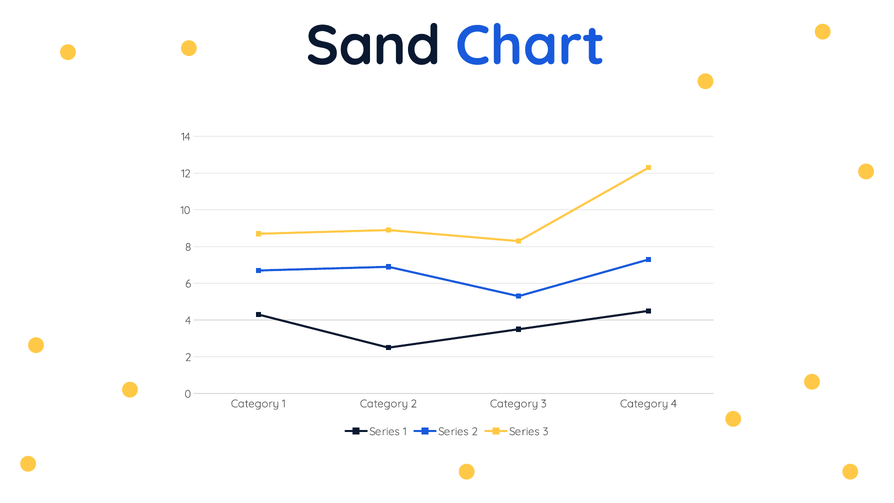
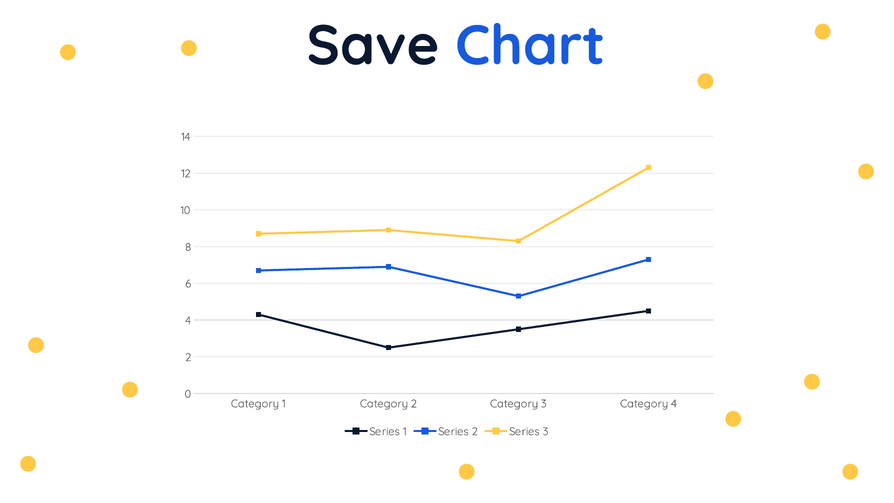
Sand: Sand -> Save (373, 46)
